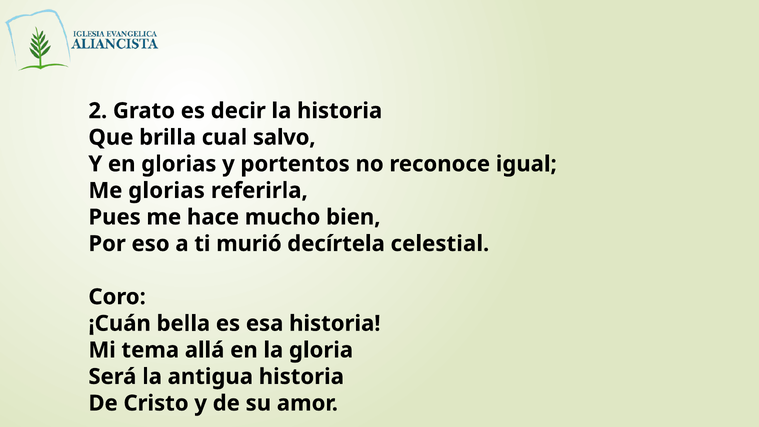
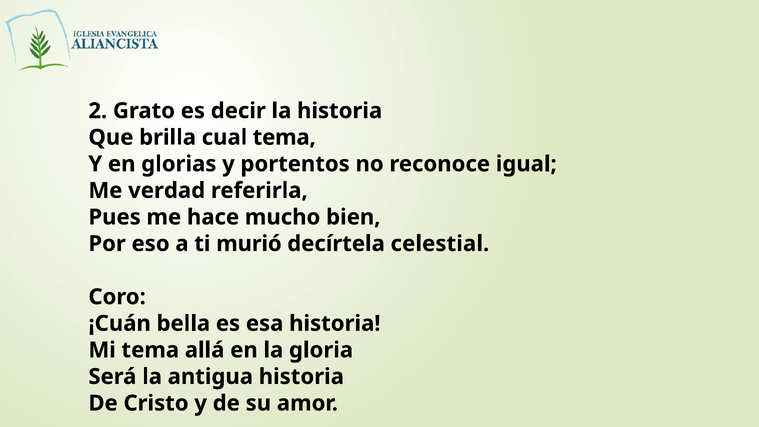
cual salvo: salvo -> tema (284, 137)
Me glorias: glorias -> verdad (167, 191)
